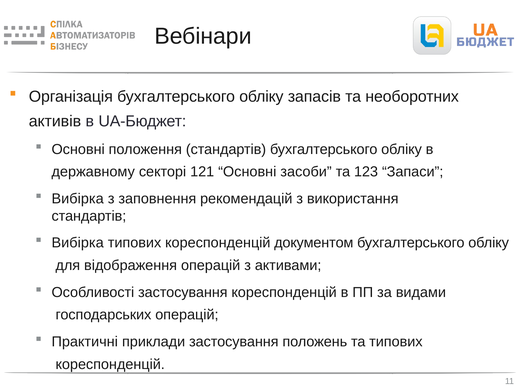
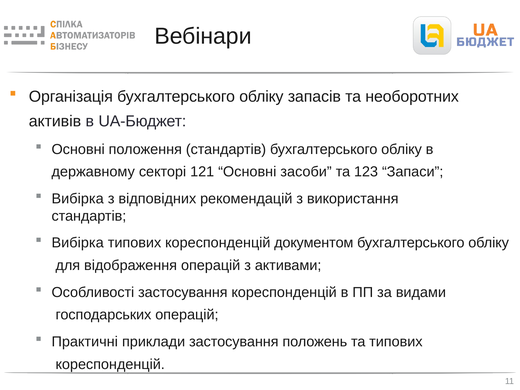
заповнення: заповнення -> відповідних (157, 199)
